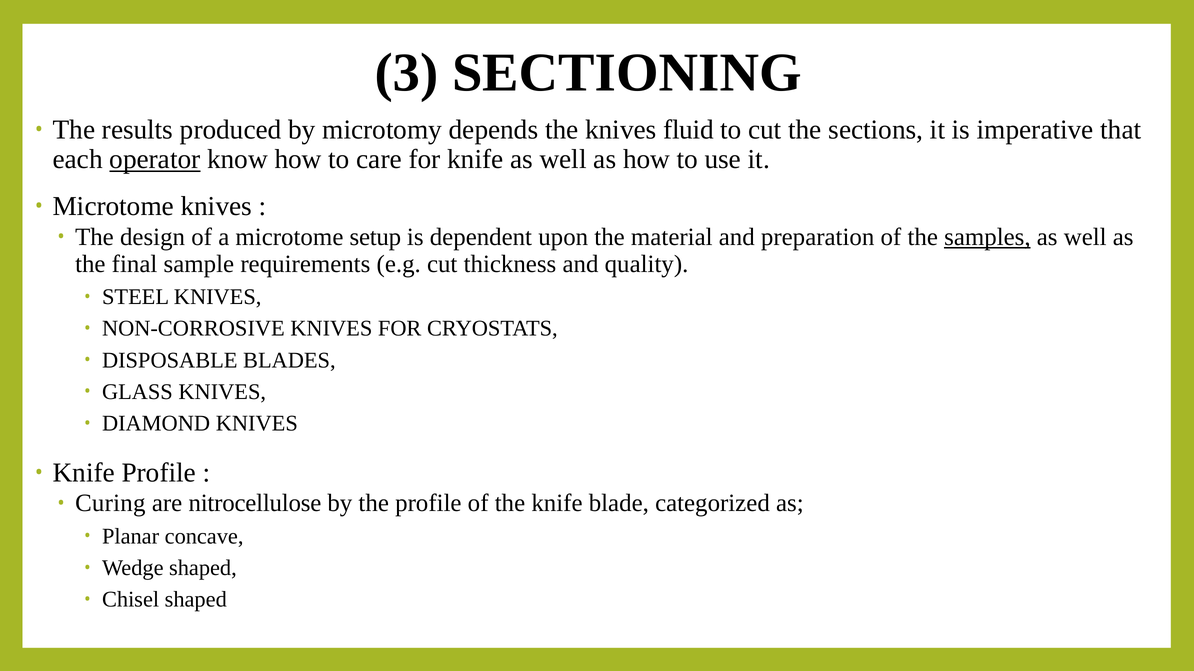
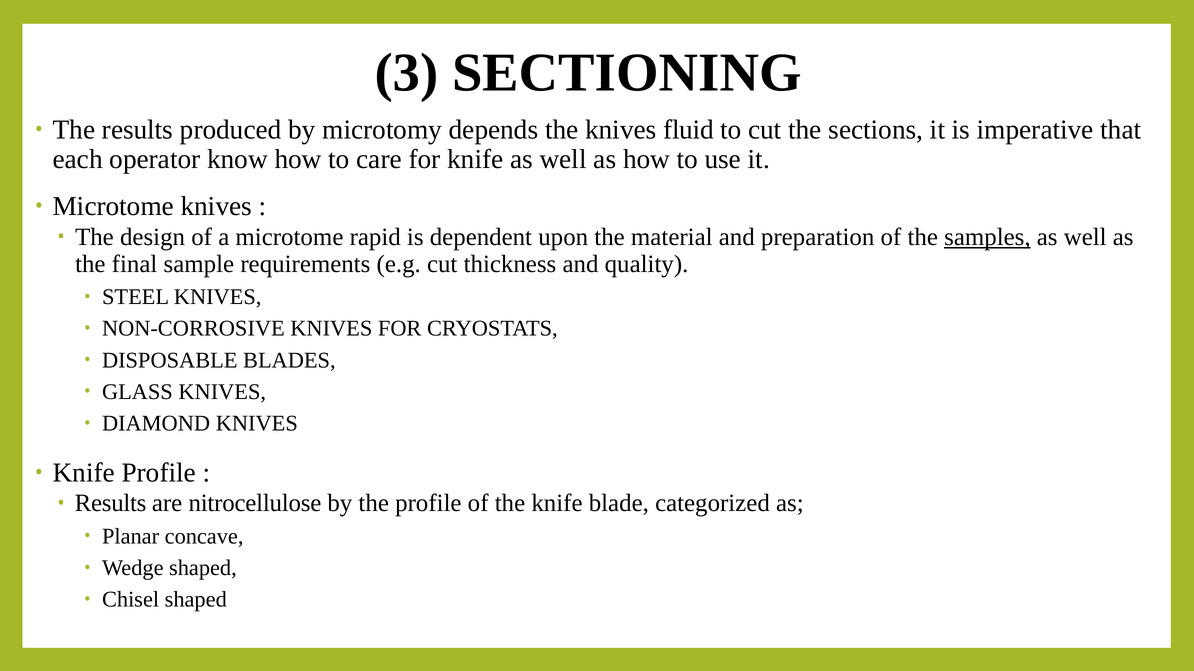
operator underline: present -> none (155, 160)
setup: setup -> rapid (375, 237)
Curing: Curing -> Results (111, 504)
